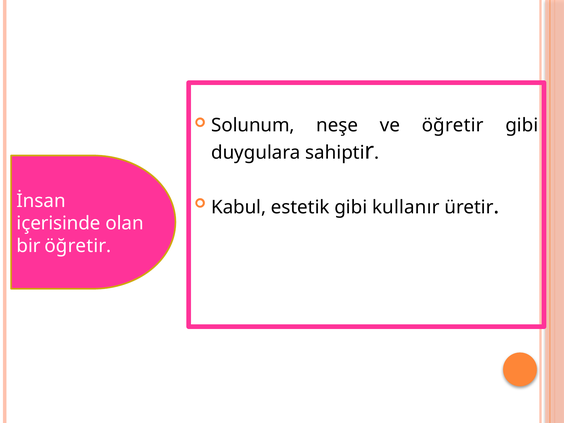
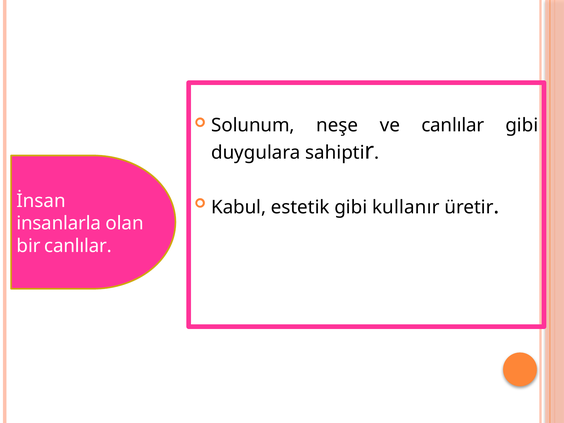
ve öğretir: öğretir -> canlılar (453, 125)
içerisinde: içerisinde -> insanlarla (59, 223)
bir öğretir: öğretir -> canlılar (78, 246)
